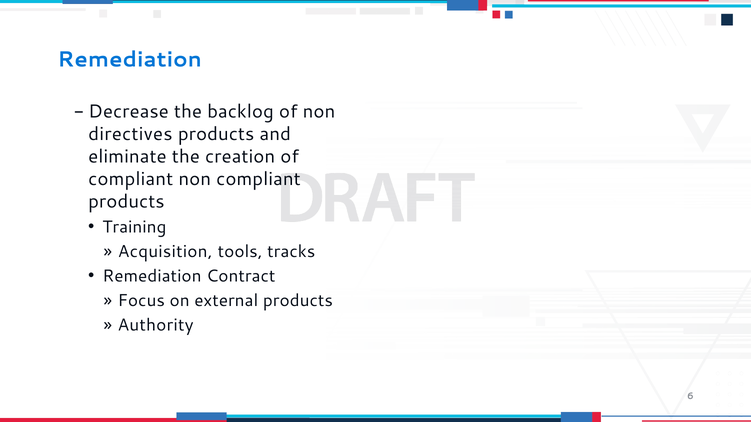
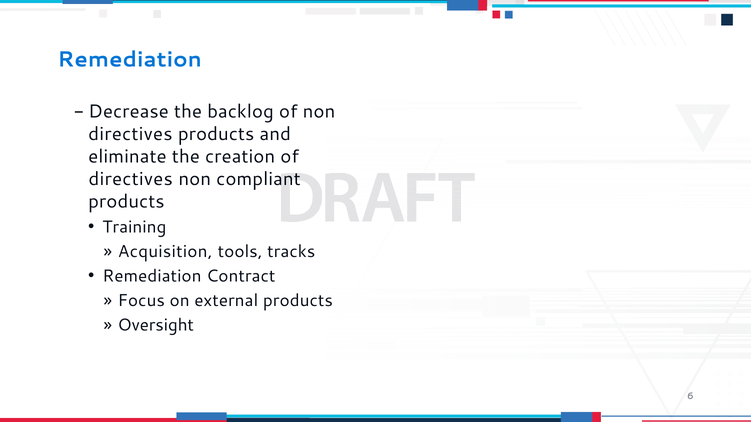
compliant: compliant -> directives (131, 179)
Authority: Authority -> Oversight (156, 325)
